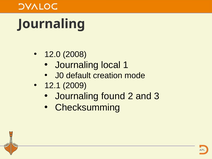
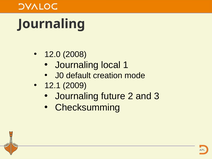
found: found -> future (113, 96)
